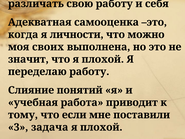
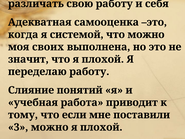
личности: личности -> системой (77, 35)
3 задача: задача -> можно (50, 127)
